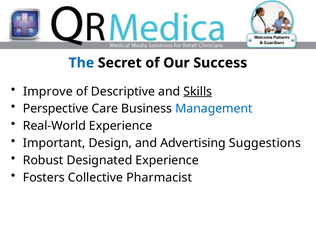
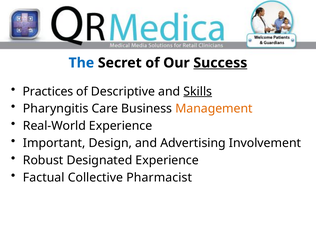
Success underline: none -> present (220, 63)
Improve: Improve -> Practices (48, 91)
Perspective: Perspective -> Pharyngitis (56, 109)
Management colour: blue -> orange (214, 109)
Suggestions: Suggestions -> Involvement (265, 143)
Fosters: Fosters -> Factual (44, 178)
